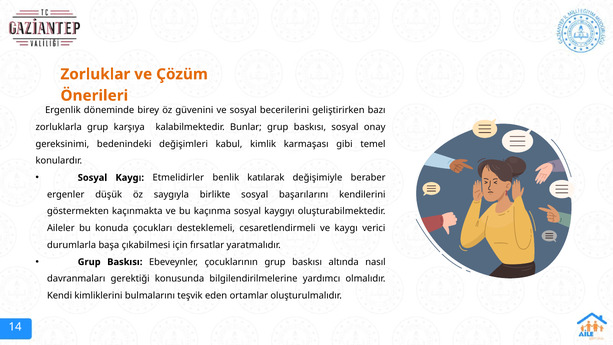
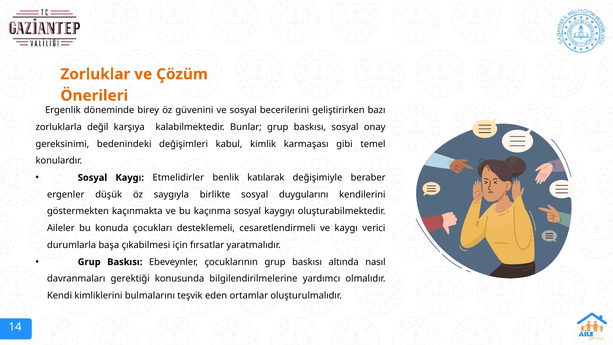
zorluklarla grup: grup -> değil (98, 127)
başarılarını: başarılarını -> duygularını (304, 194)
